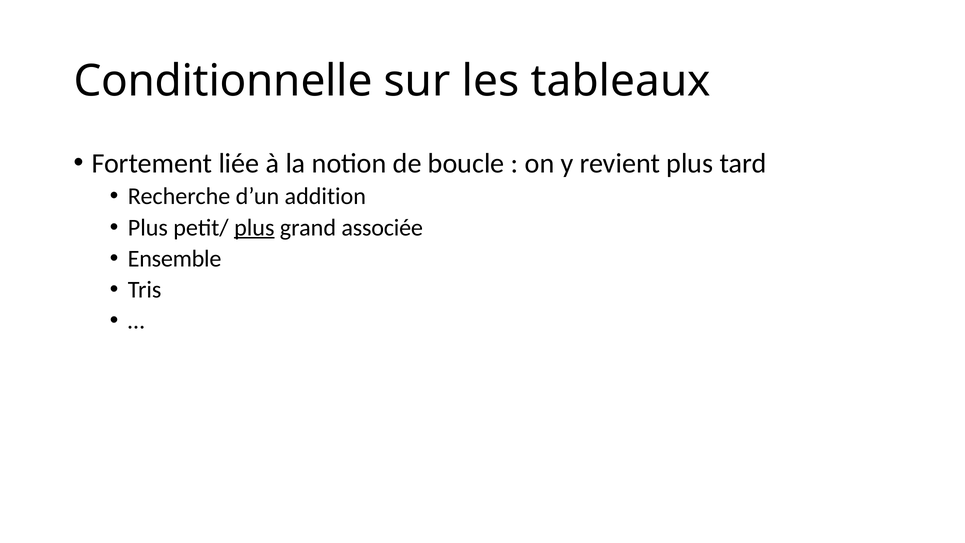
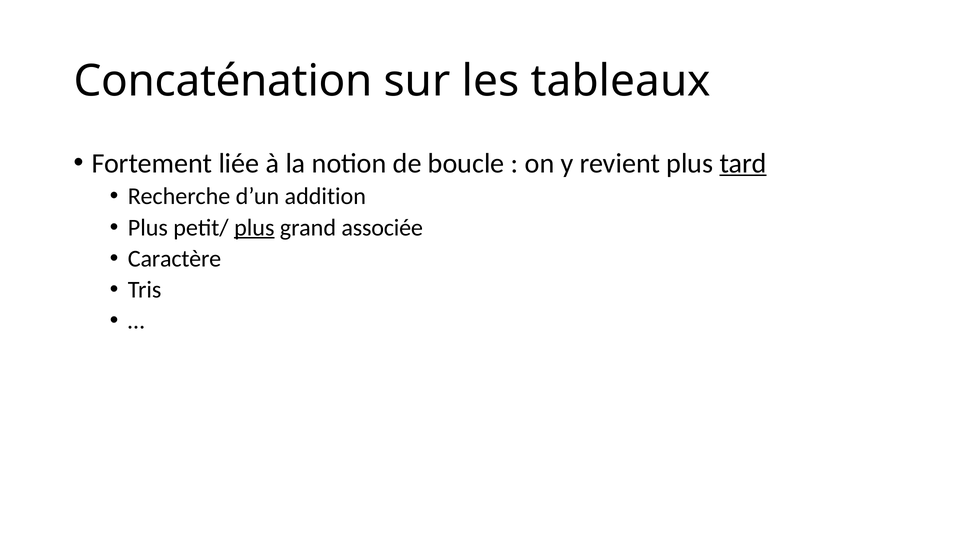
Conditionnelle: Conditionnelle -> Concaténation (223, 81)
tard underline: none -> present (743, 163)
Ensemble: Ensemble -> Caractère (175, 259)
